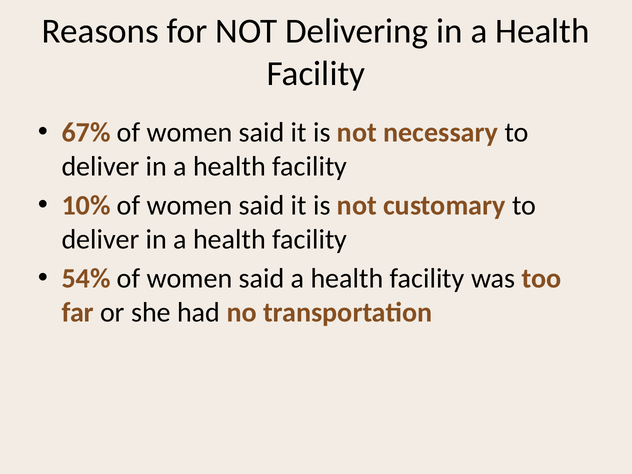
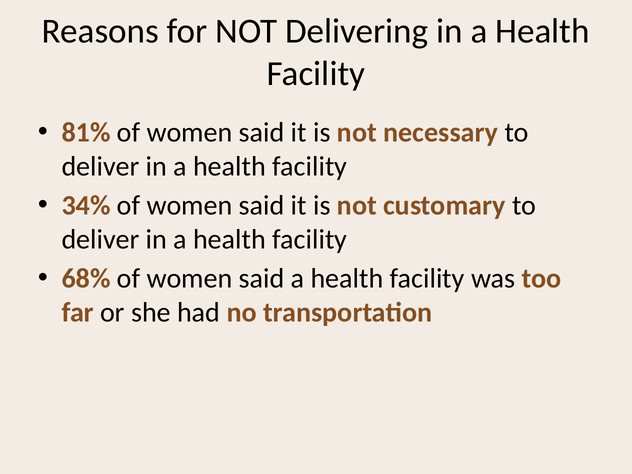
67%: 67% -> 81% (86, 133)
10%: 10% -> 34% (86, 206)
54%: 54% -> 68% (86, 279)
